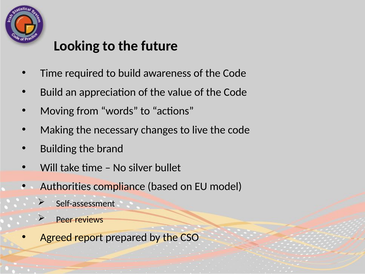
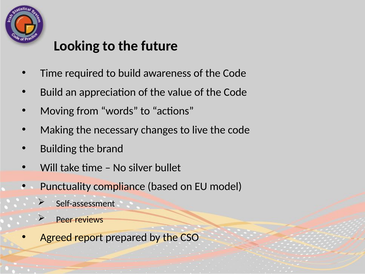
Authorities: Authorities -> Punctuality (66, 186)
